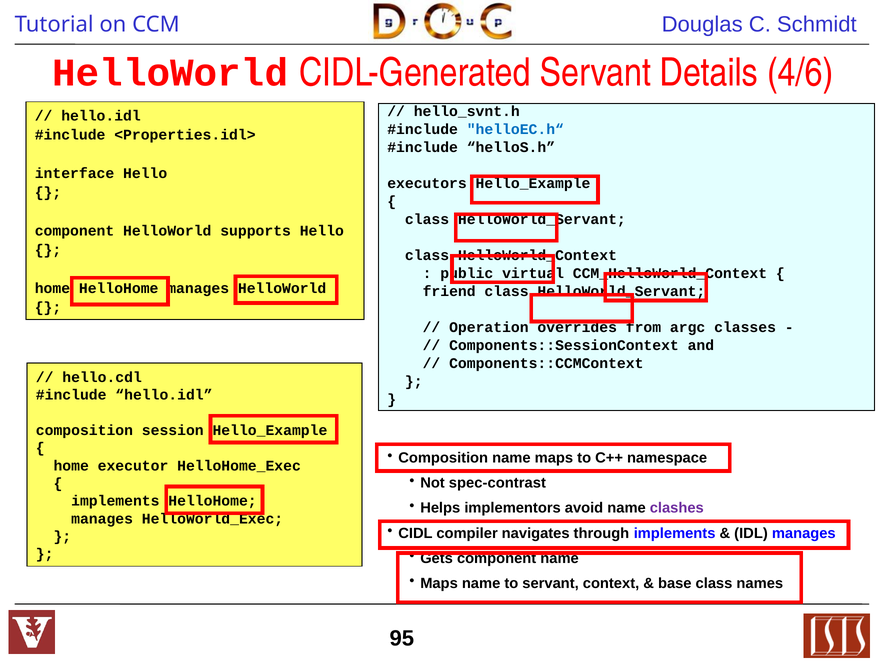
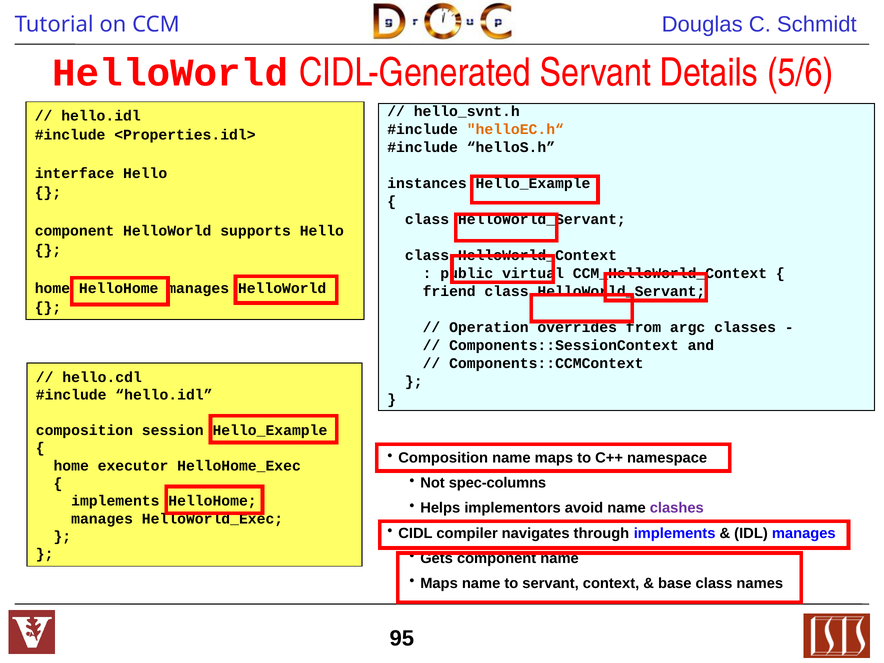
4/6: 4/6 -> 5/6 (800, 73)
helloEC.h“ colour: blue -> orange (515, 130)
executors: executors -> instances (427, 183)
spec-contrast: spec-contrast -> spec-columns (497, 483)
